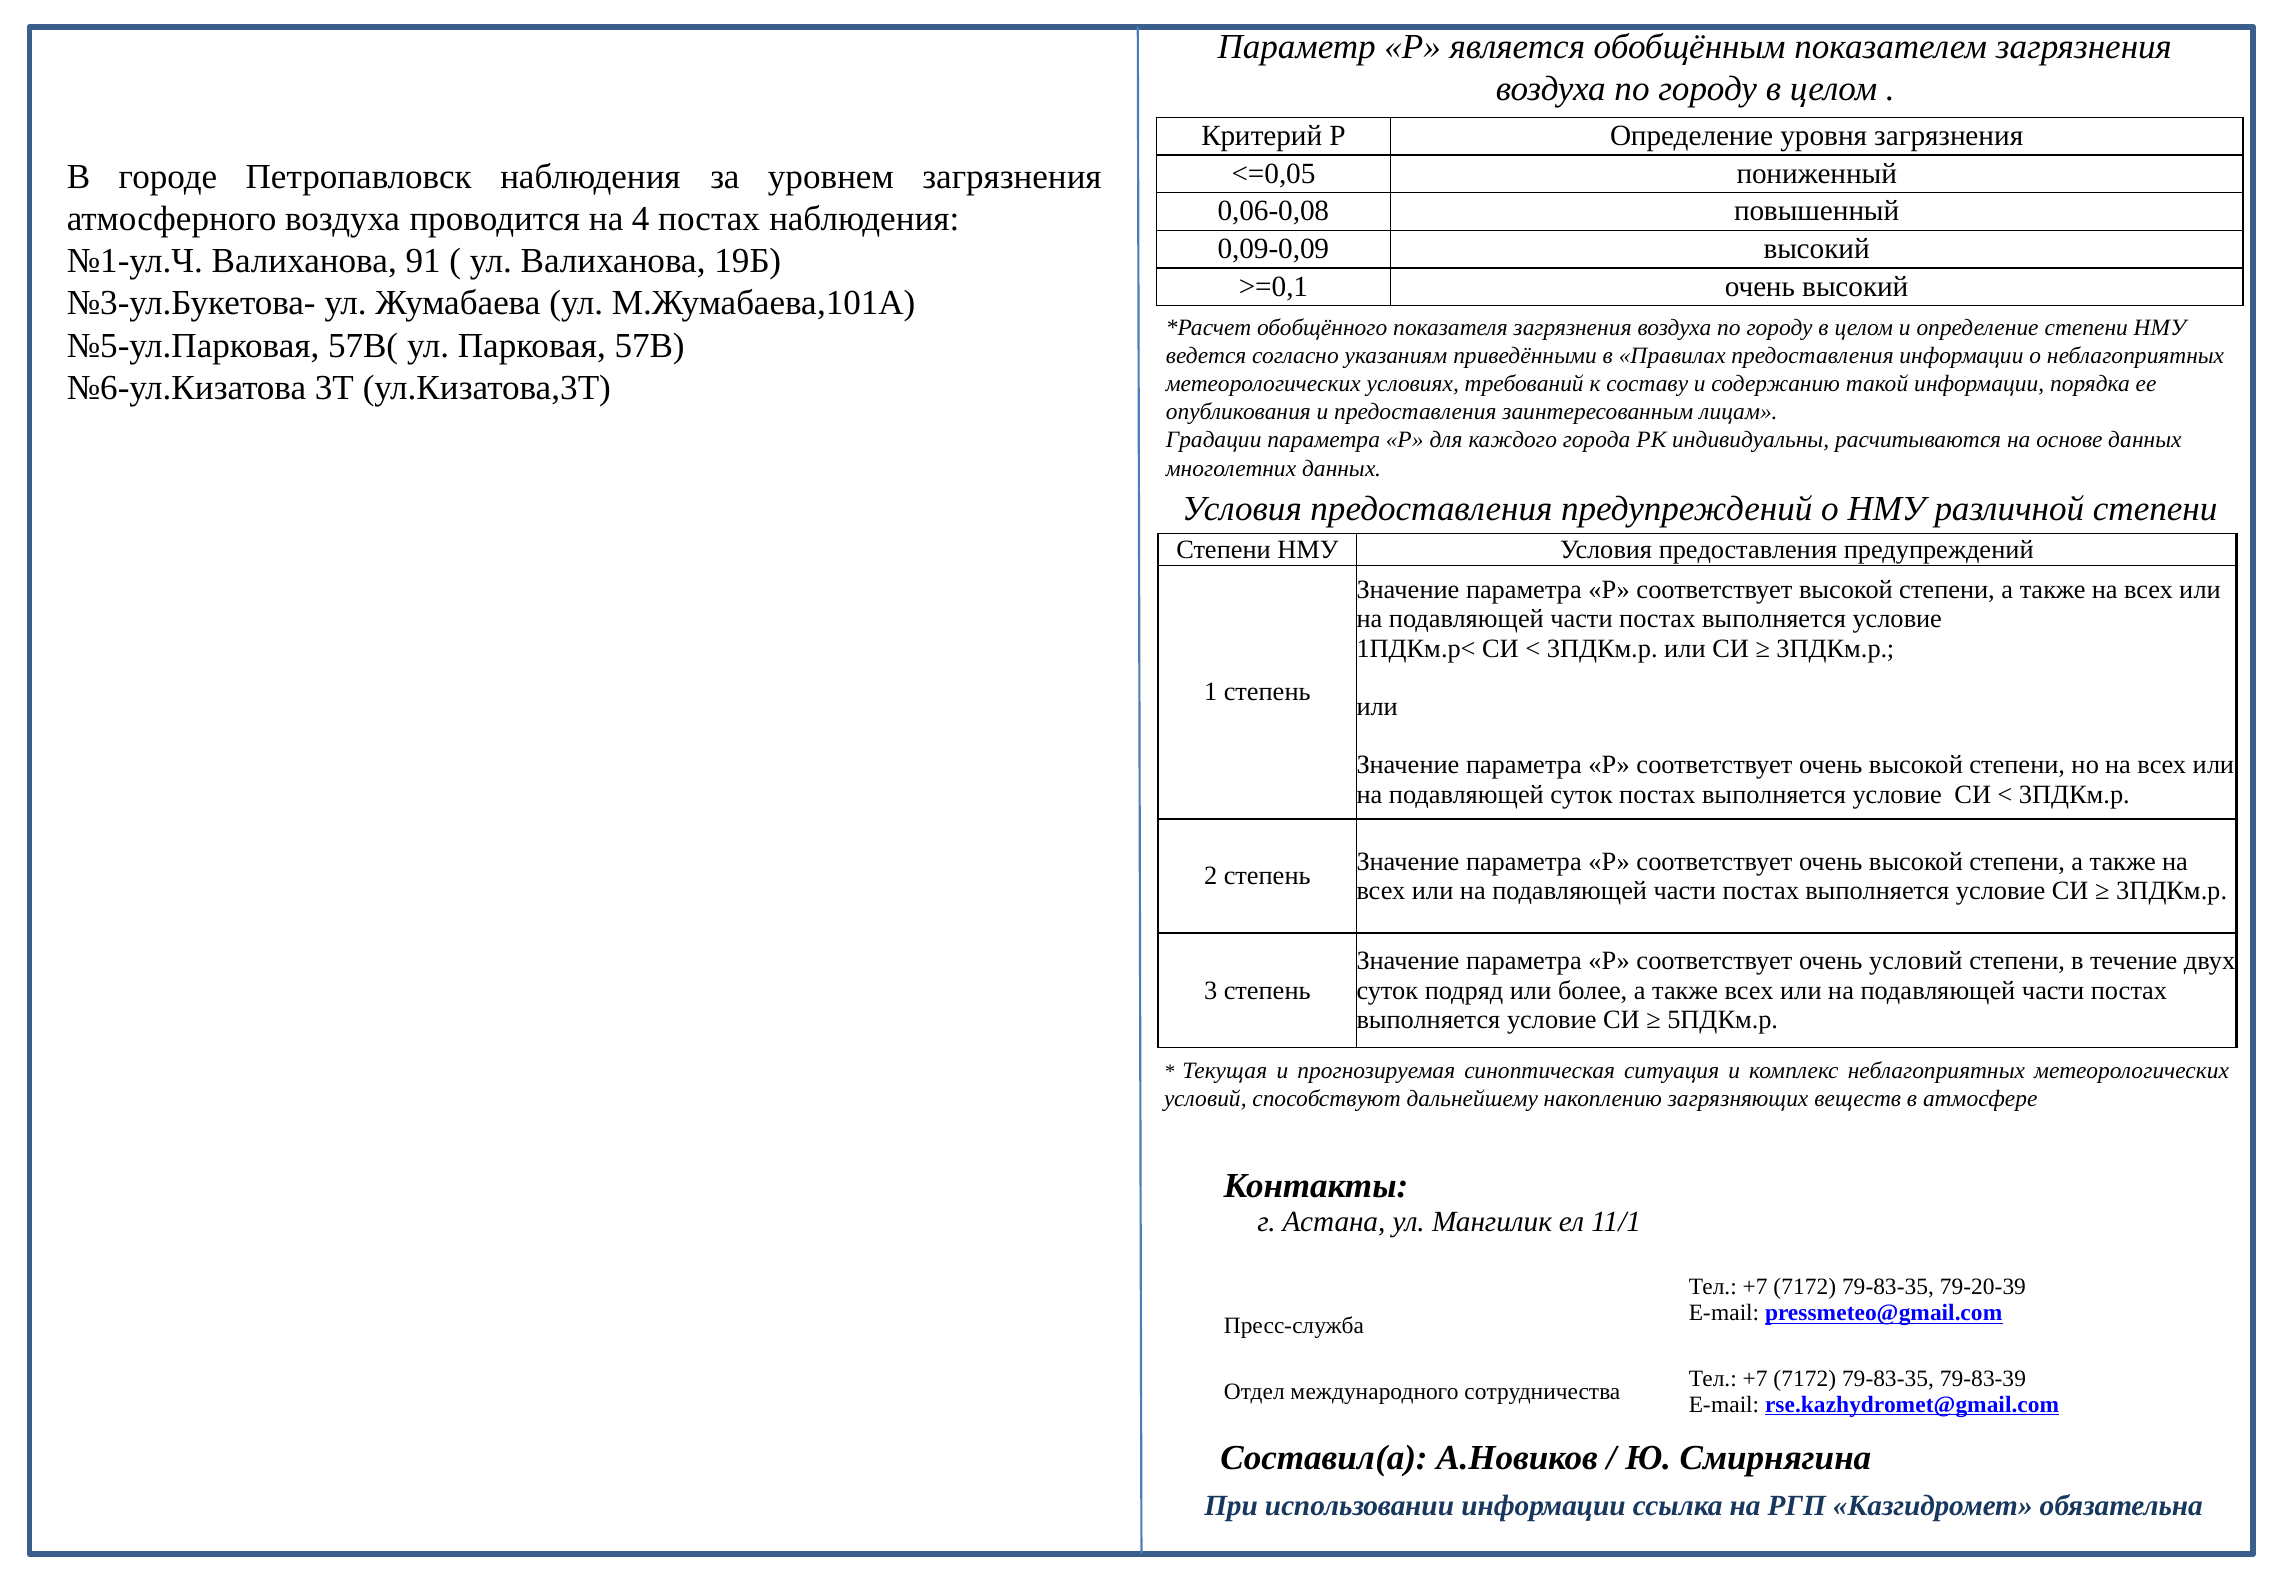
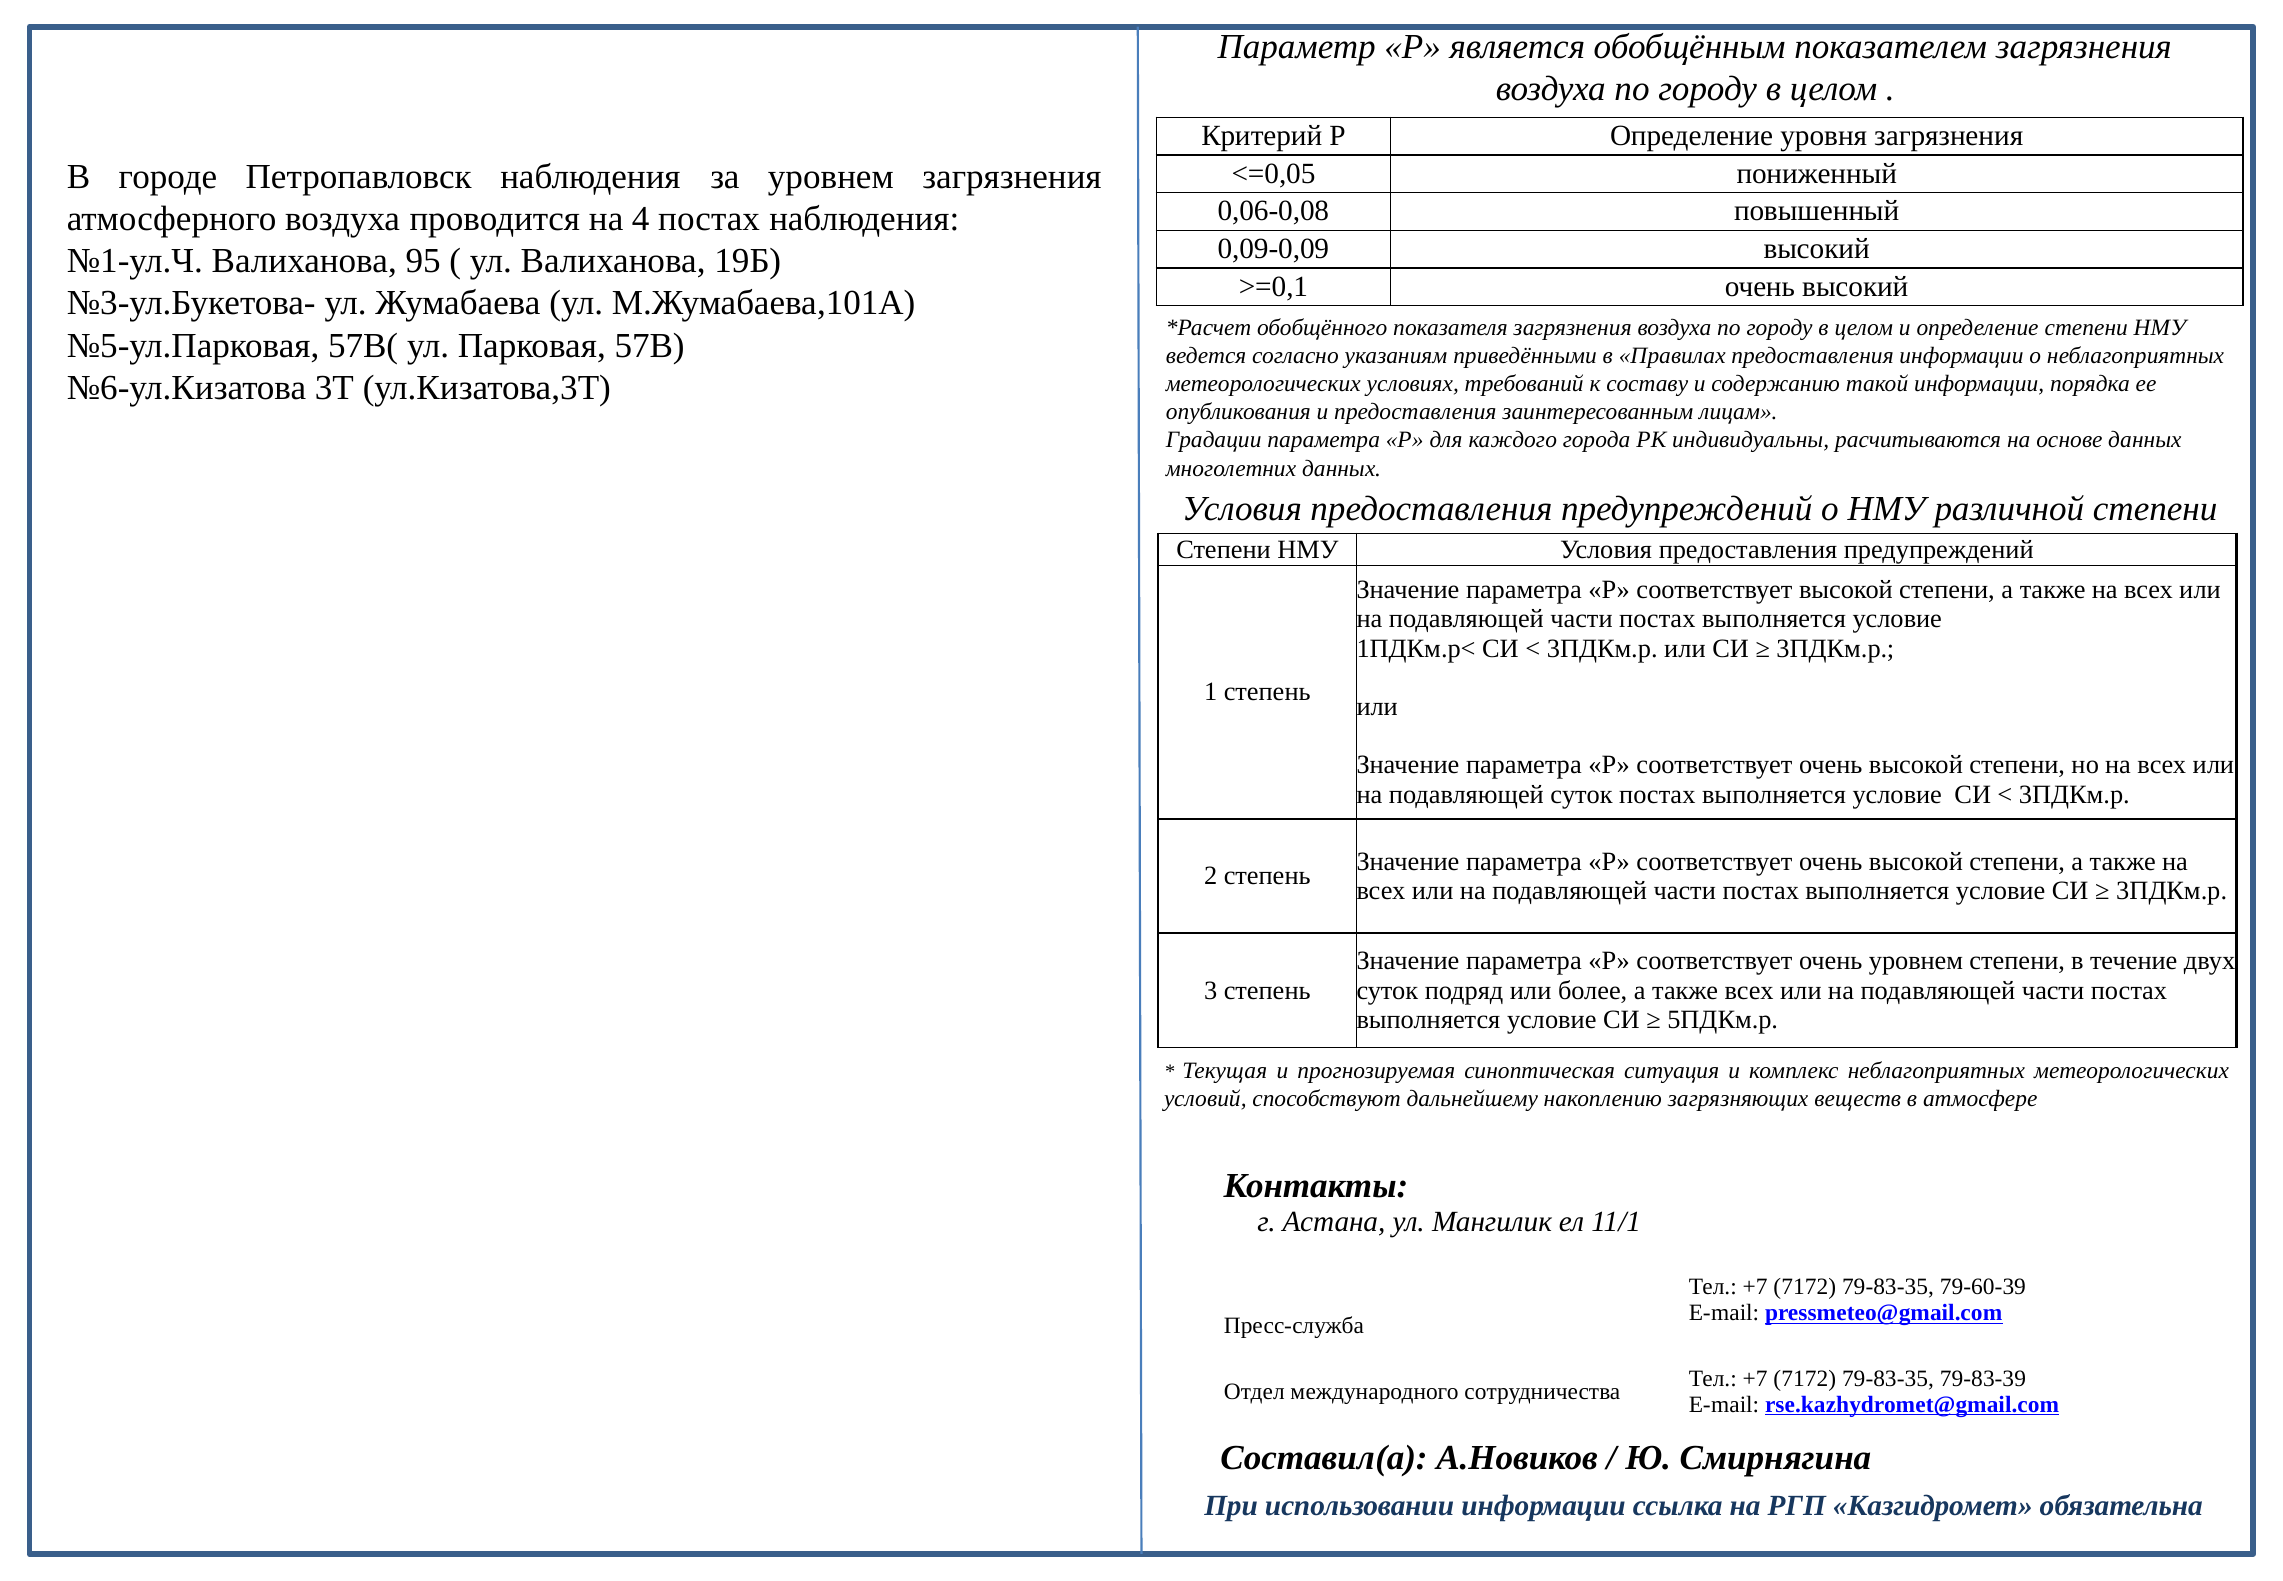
91: 91 -> 95 (423, 261)
очень условий: условий -> уровнем (1916, 961)
79-20-39: 79-20-39 -> 79-60-39 (1983, 1287)
